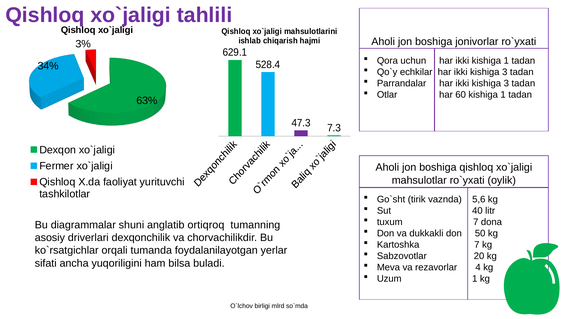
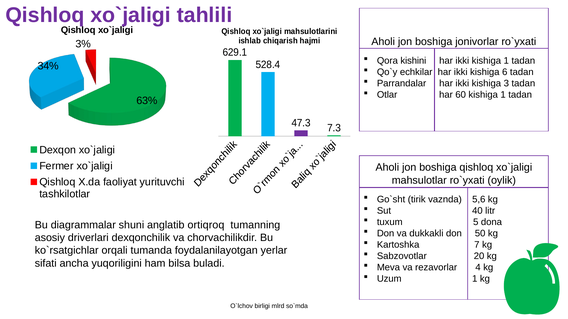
uchun: uchun -> kishini (413, 61)
3: 3 -> 6 (505, 72)
tuxum 7: 7 -> 5 (476, 222)
